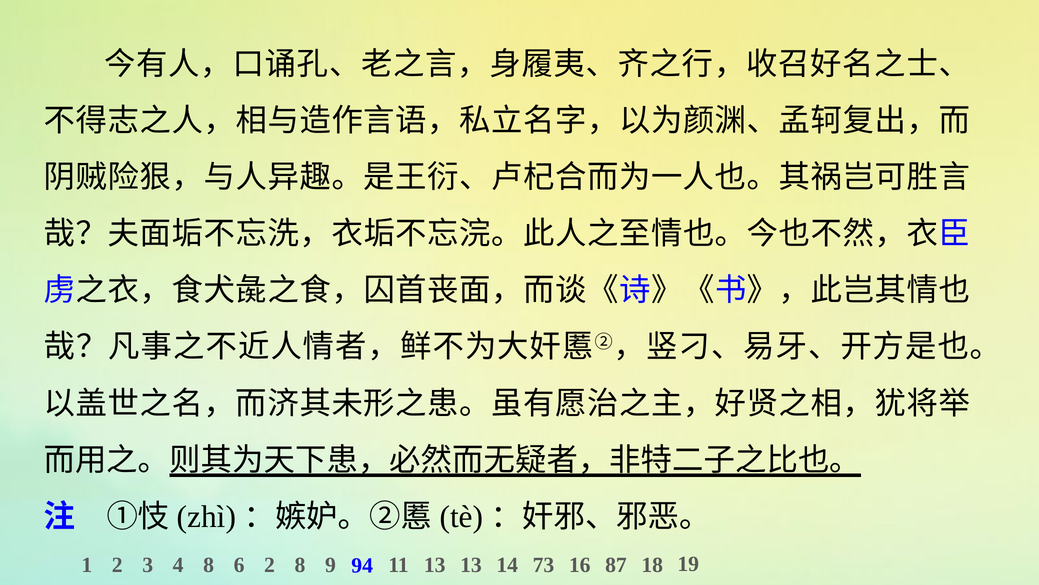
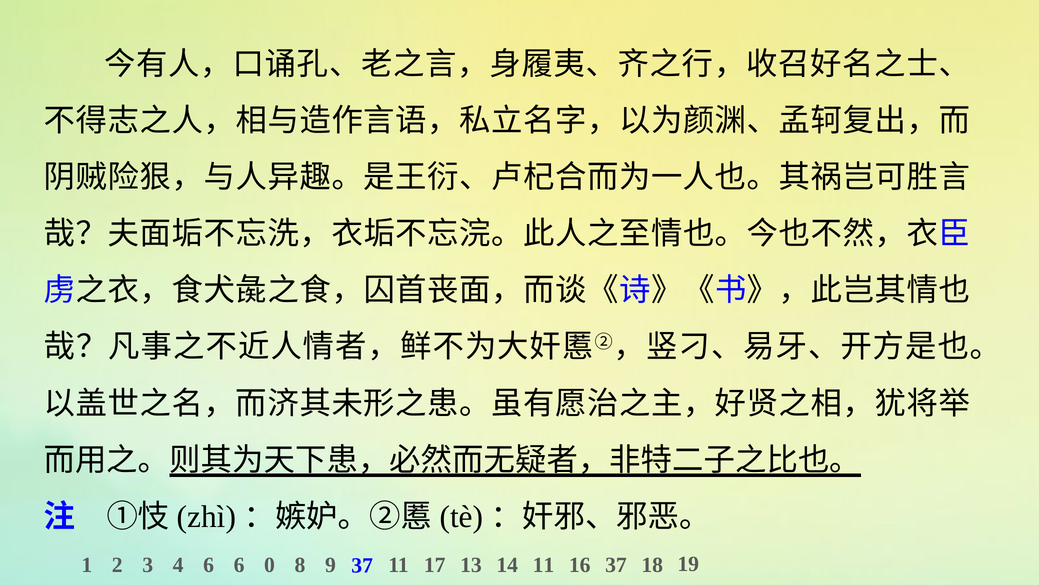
4 8: 8 -> 6 (209, 565)
6 2: 2 -> 0 (270, 565)
9 94: 94 -> 37 (362, 565)
11 13: 13 -> 17 (435, 565)
14 73: 73 -> 11 (544, 565)
16 87: 87 -> 37 (616, 565)
